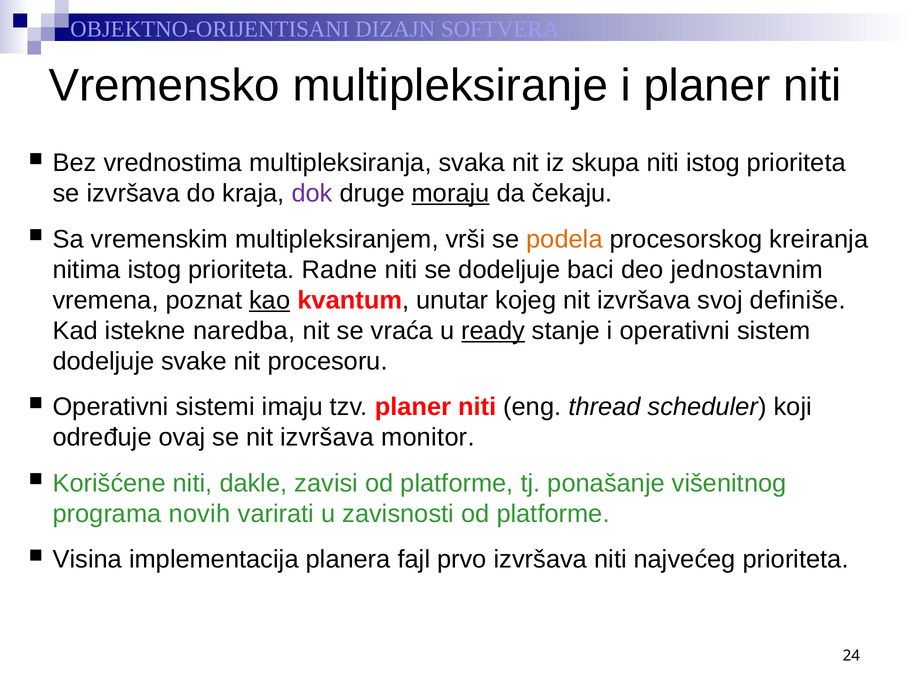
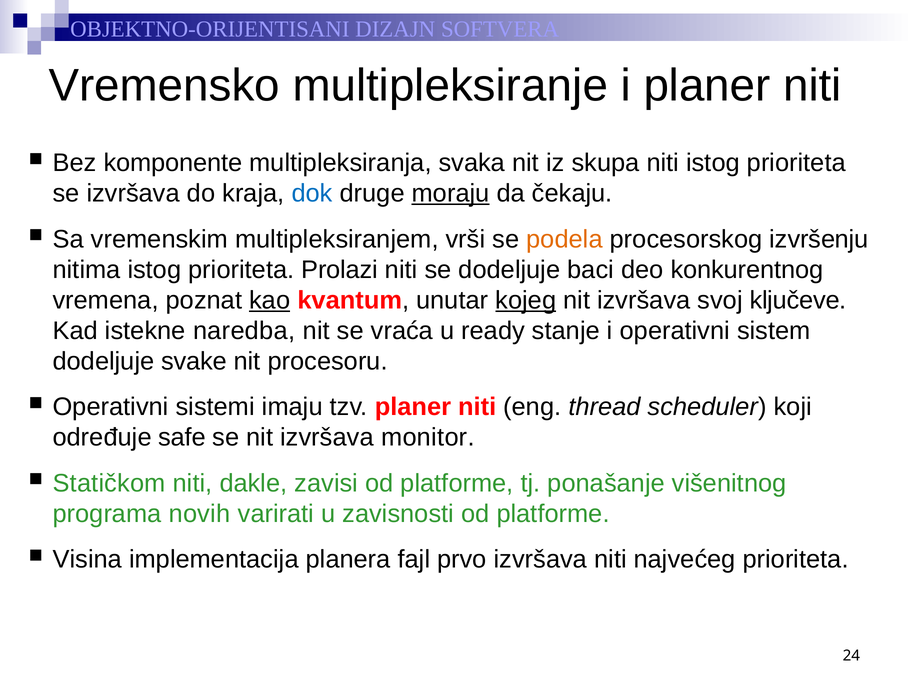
vrednostima: vrednostima -> komponente (173, 163)
dok colour: purple -> blue (312, 193)
kreiranja: kreiranja -> izvršenju (819, 239)
Radne: Radne -> Prolazi (340, 270)
jednostavnim: jednostavnim -> konkurentnog (747, 270)
kojeg underline: none -> present (526, 300)
definiše: definiše -> ključeve (798, 300)
ready underline: present -> none (493, 331)
ovaj: ovaj -> safe (182, 438)
Korišćene: Korišćene -> Statičkom (109, 483)
